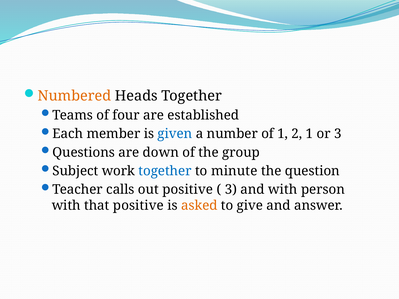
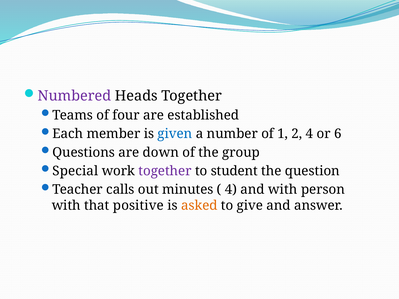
Numbered colour: orange -> purple (74, 96)
2 1: 1 -> 4 (309, 134)
or 3: 3 -> 6 (338, 134)
Subject: Subject -> Special (75, 171)
together colour: blue -> purple (165, 171)
minute: minute -> student (234, 171)
out positive: positive -> minutes (188, 190)
3: 3 -> 4 (231, 190)
